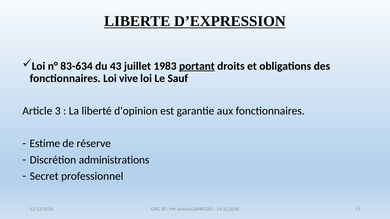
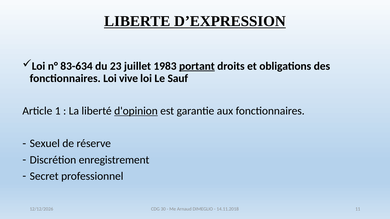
43: 43 -> 23 (116, 66)
3: 3 -> 1 (58, 111)
d'opinion underline: none -> present (136, 111)
Estime: Estime -> Sexuel (45, 144)
administrations: administrations -> enregistrement (114, 160)
